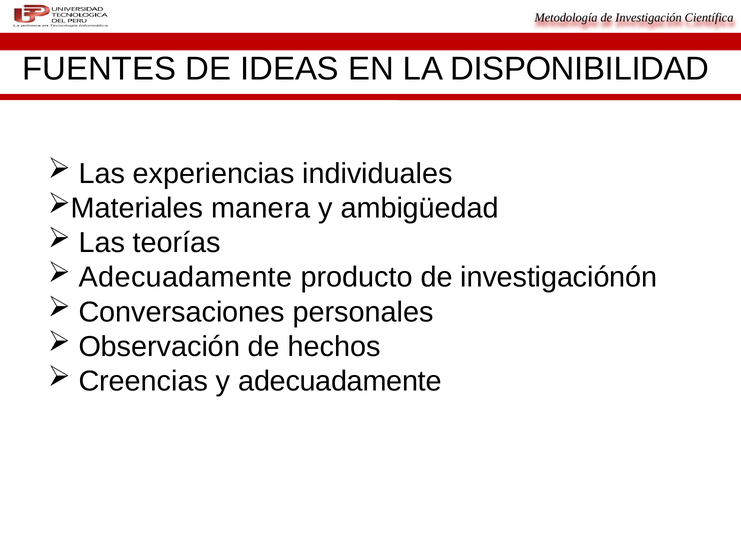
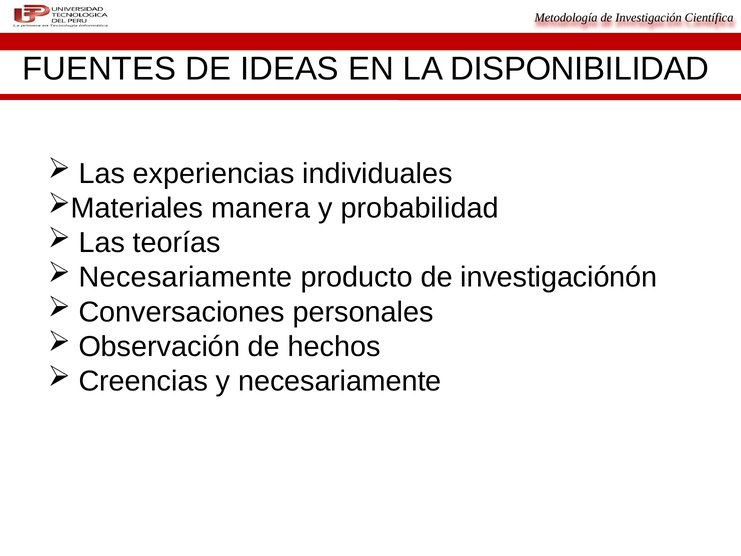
ambigüedad: ambigüedad -> probabilidad (420, 208)
Adecuadamente: Adecuadamente -> Necesariamente (186, 277)
y adecuadamente: adecuadamente -> necesariamente (340, 381)
